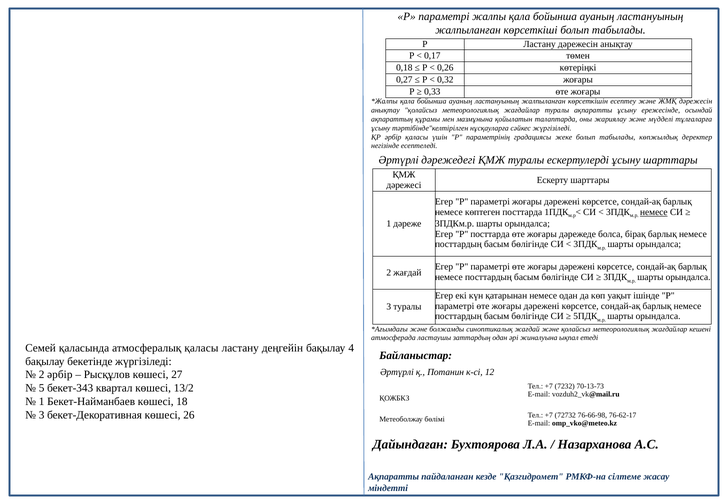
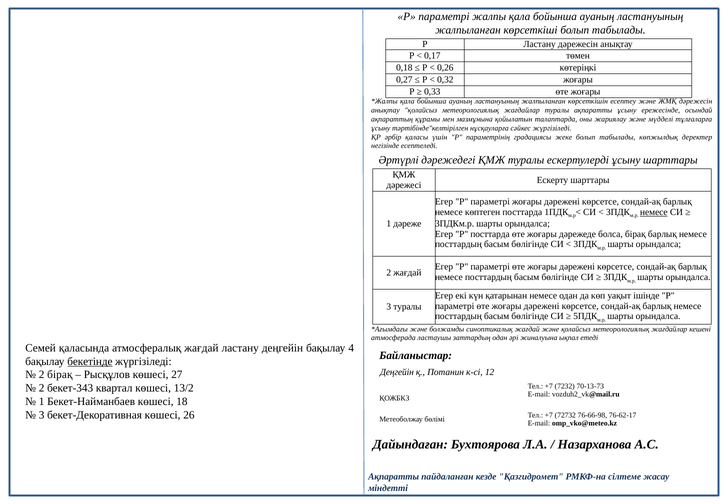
атмосфералық қаласы: қаласы -> жағдай (201, 348)
бекетінде underline: none -> present (90, 361)
Әртүрлі: Әртүрлі -> Деңгейін (397, 372)
2 әрбір: әрбір -> бірақ (60, 375)
5: 5 -> 2 (42, 388)
